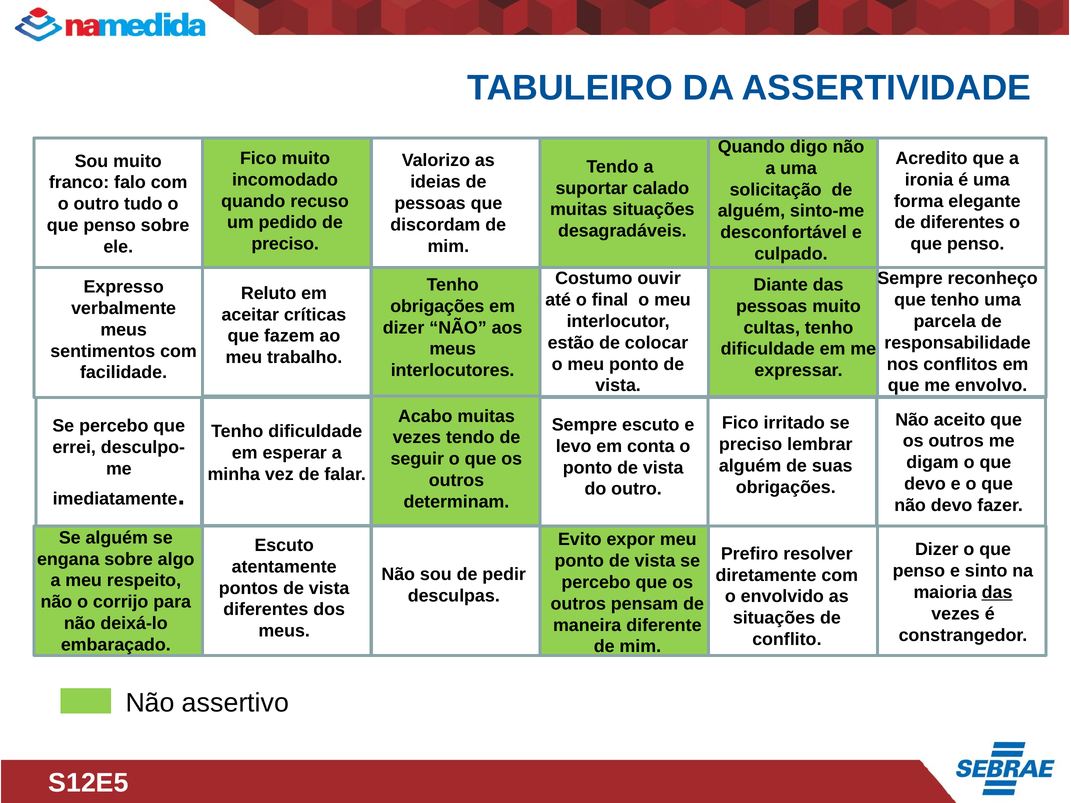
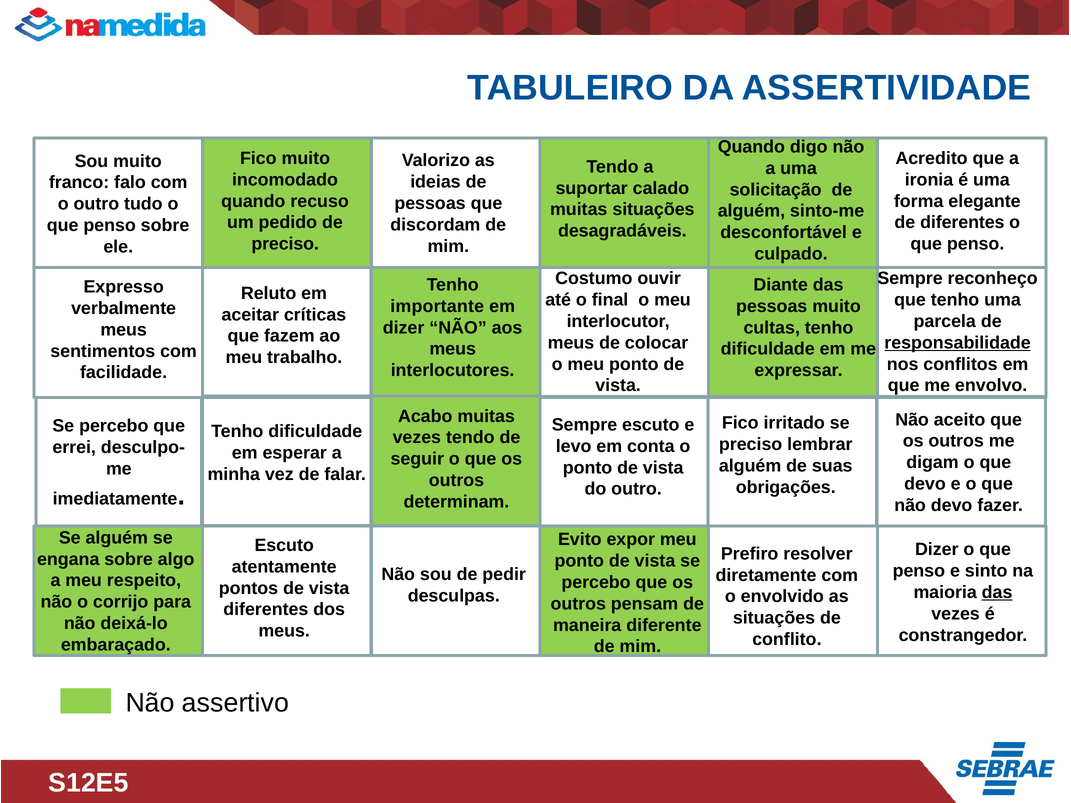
obrigações: obrigações -> importante (437, 306)
estão: estão -> meus (571, 343)
responsabilidade underline: none -> present (958, 343)
